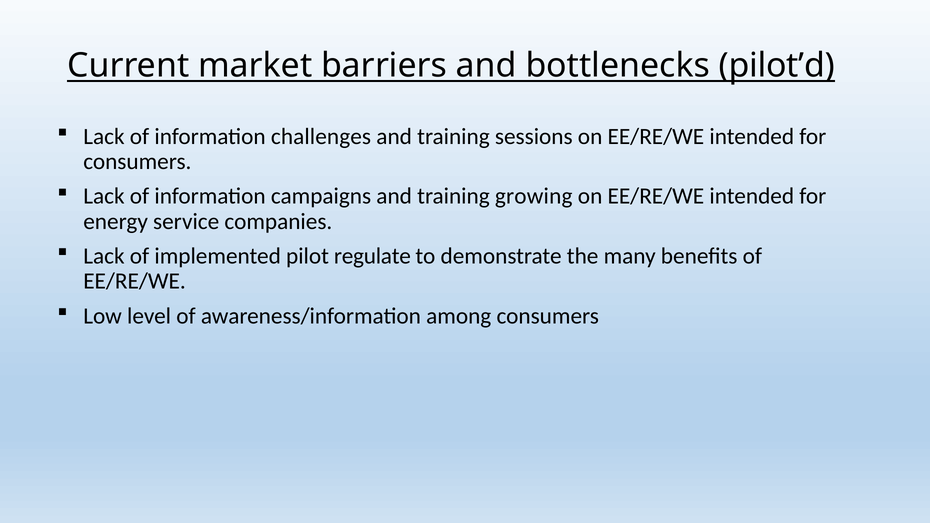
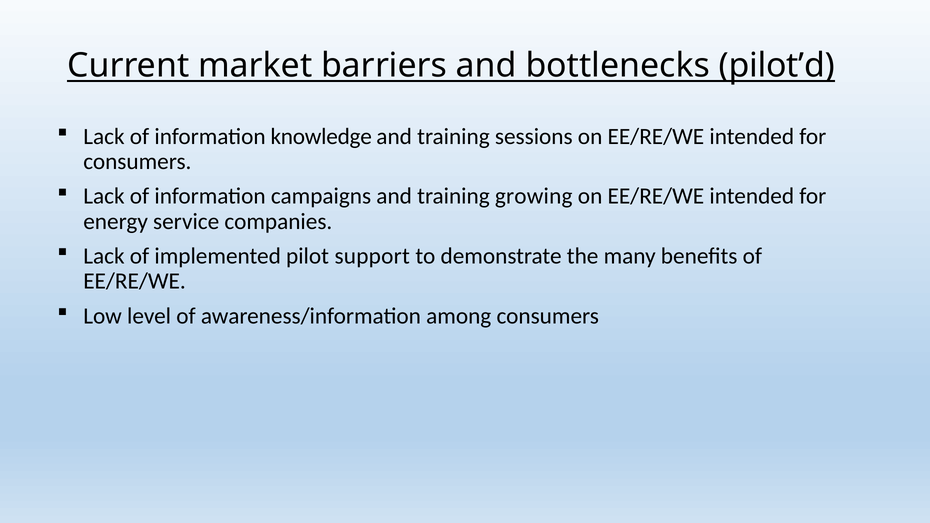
challenges: challenges -> knowledge (321, 136)
regulate: regulate -> support (372, 256)
